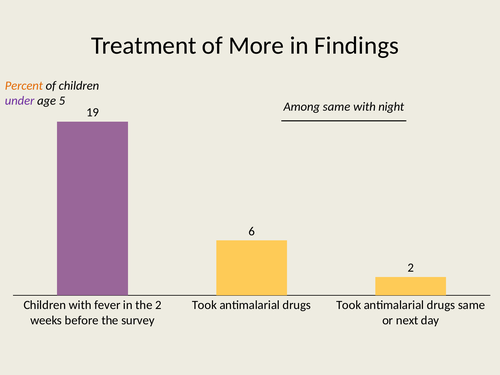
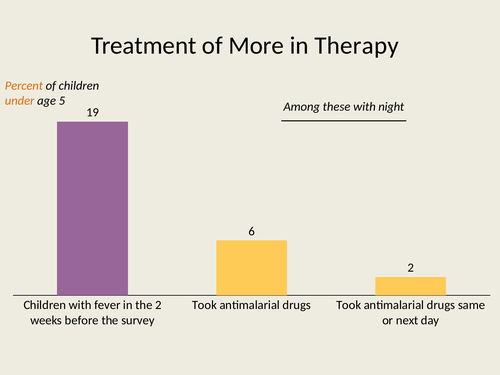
Findings: Findings -> Therapy (357, 45)
under colour: purple -> orange (20, 101)
Among same: same -> these (337, 107)
